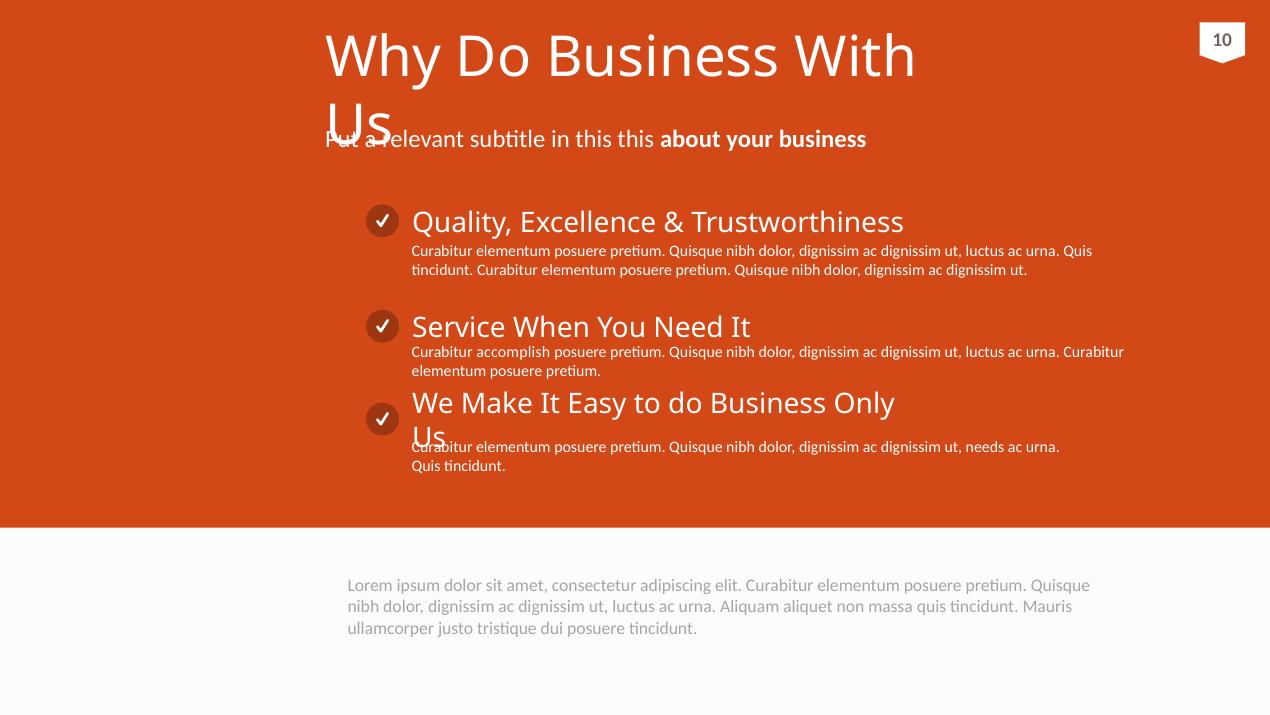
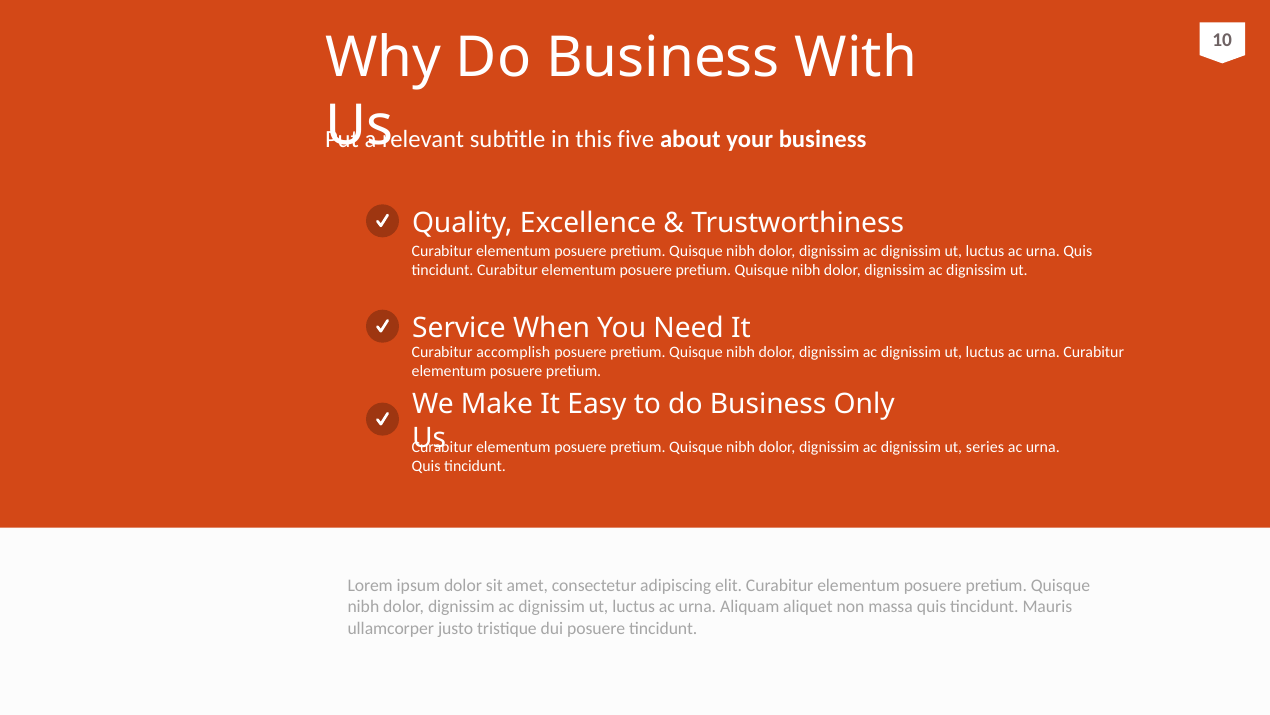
this this: this -> five (636, 139)
needs: needs -> series (985, 447)
